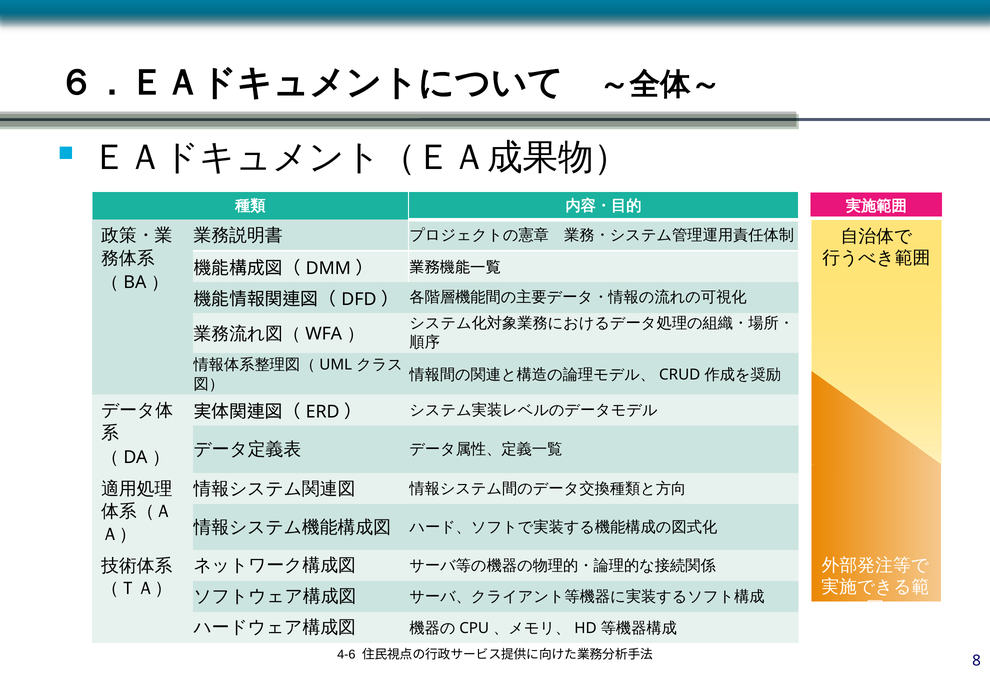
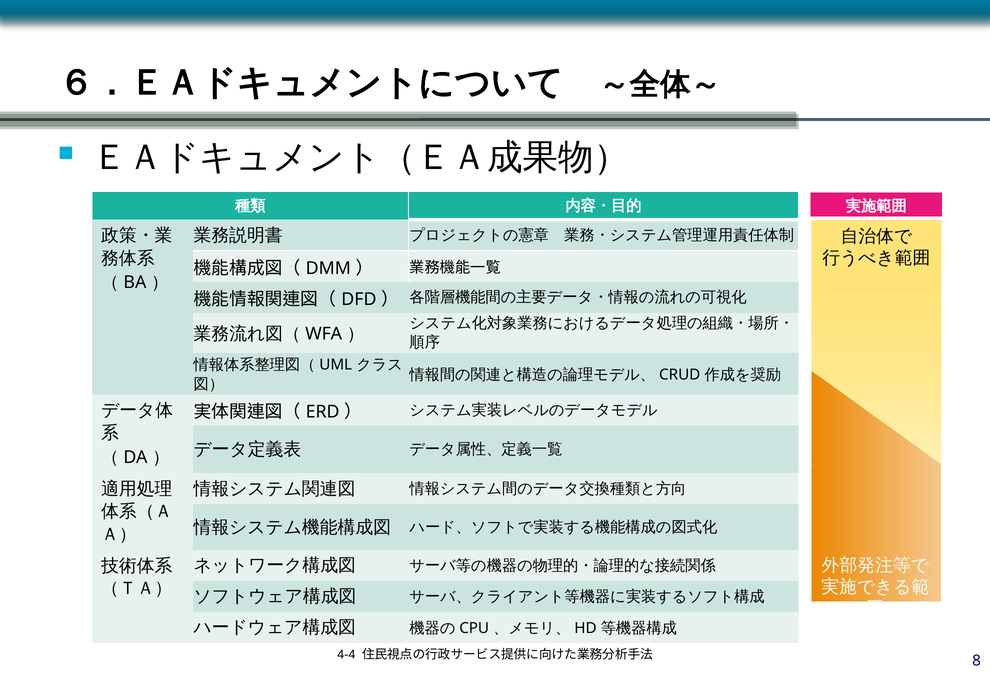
4-6: 4-6 -> 4-4 (346, 655)
